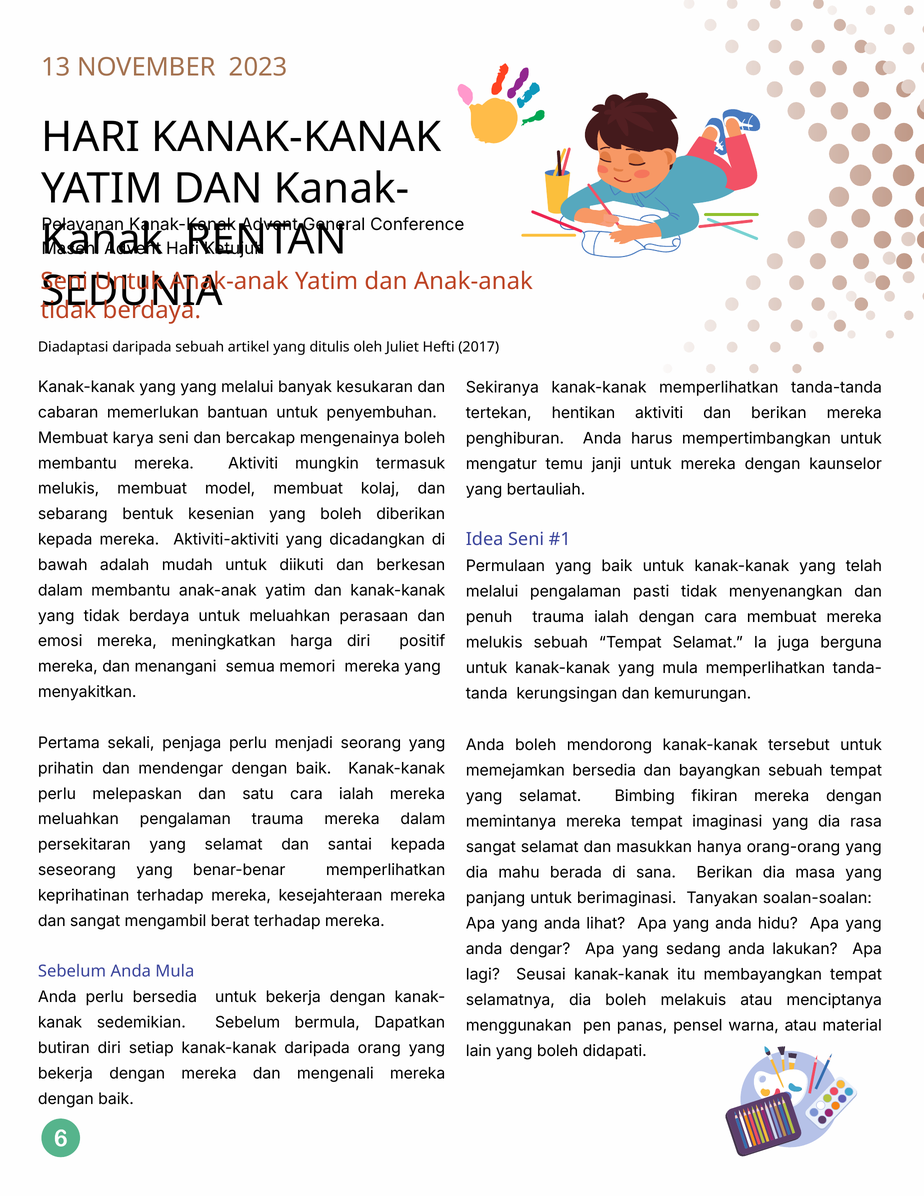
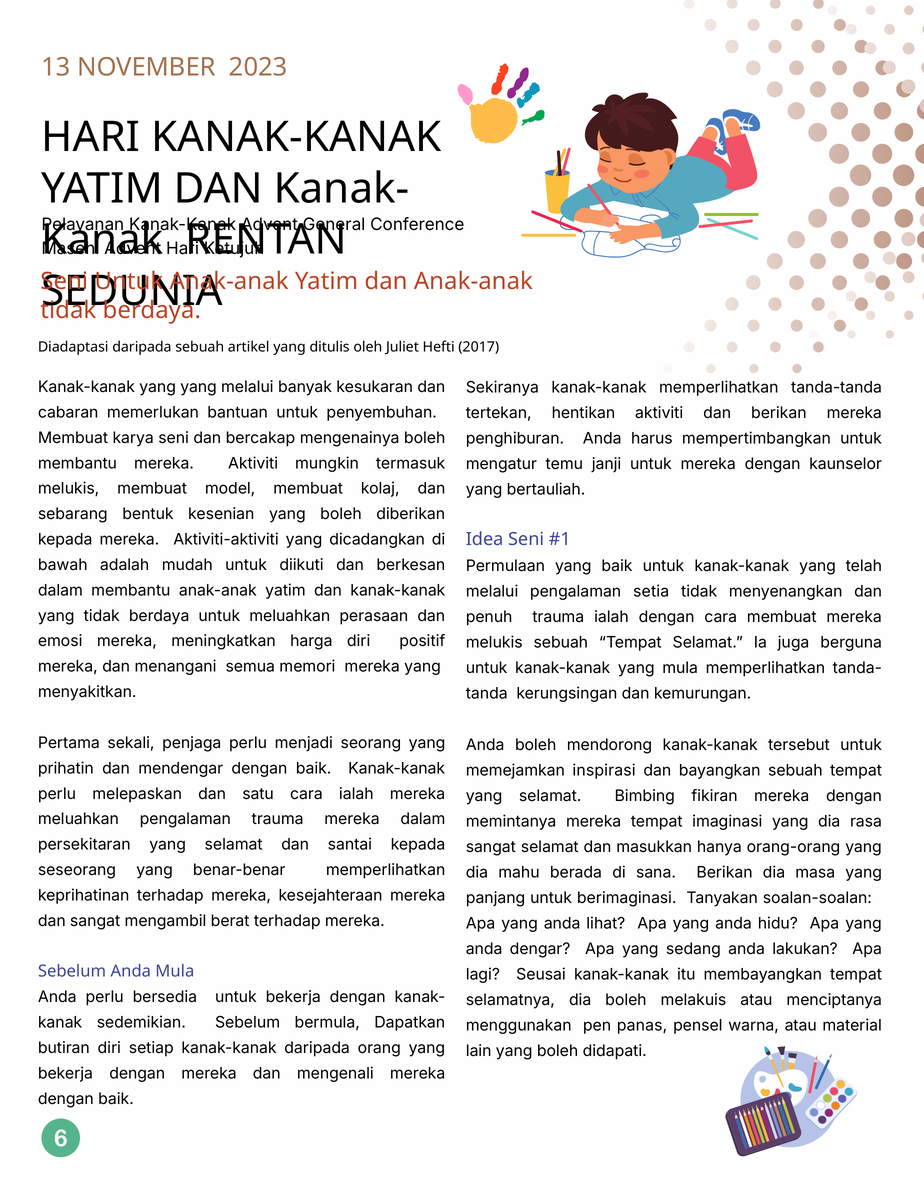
pasti: pasti -> setia (651, 592)
memejamkan bersedia: bersedia -> inspirasi (604, 770)
